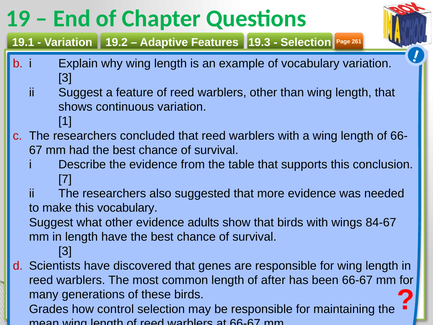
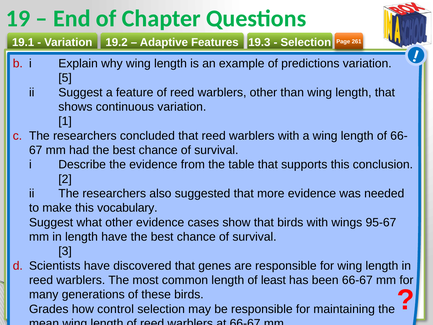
of vocabulary: vocabulary -> predictions (310, 63)
3: 3 -> 5 (65, 78)
7: 7 -> 2 (65, 179)
adults: adults -> cases (203, 222)
84-67: 84-67 -> 95-67 (381, 222)
after: after -> least (273, 280)
